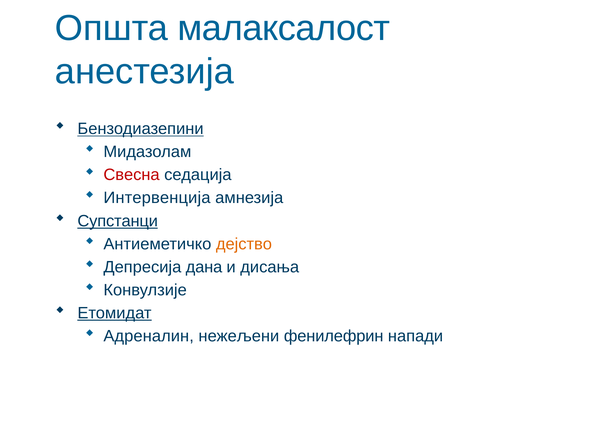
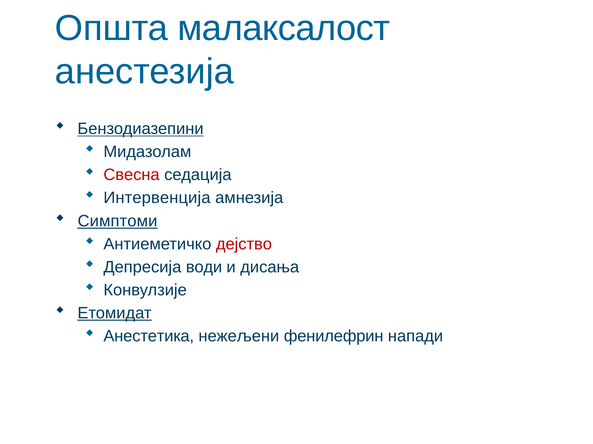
Супстанци: Супстанци -> Симптоми (118, 221)
дејство colour: orange -> red (244, 244)
дана: дана -> води (204, 267)
Адреналин: Адреналин -> Анестетика (149, 337)
